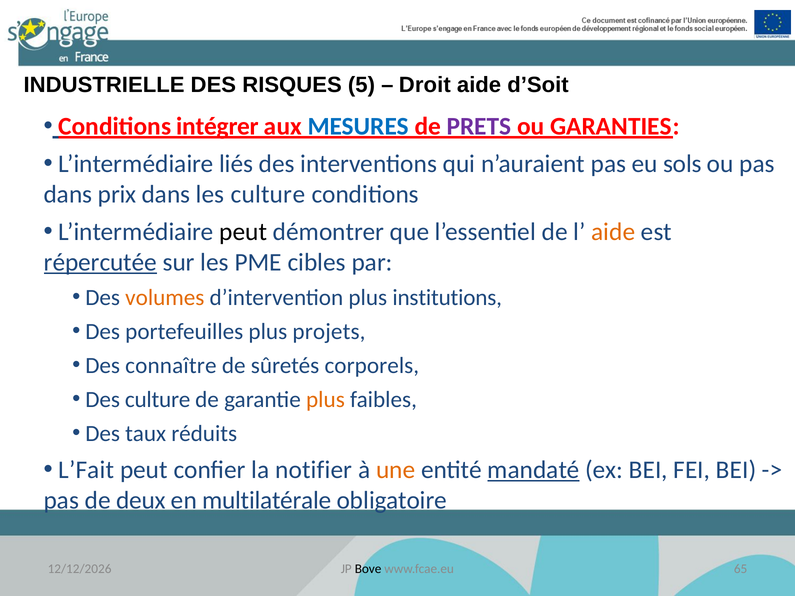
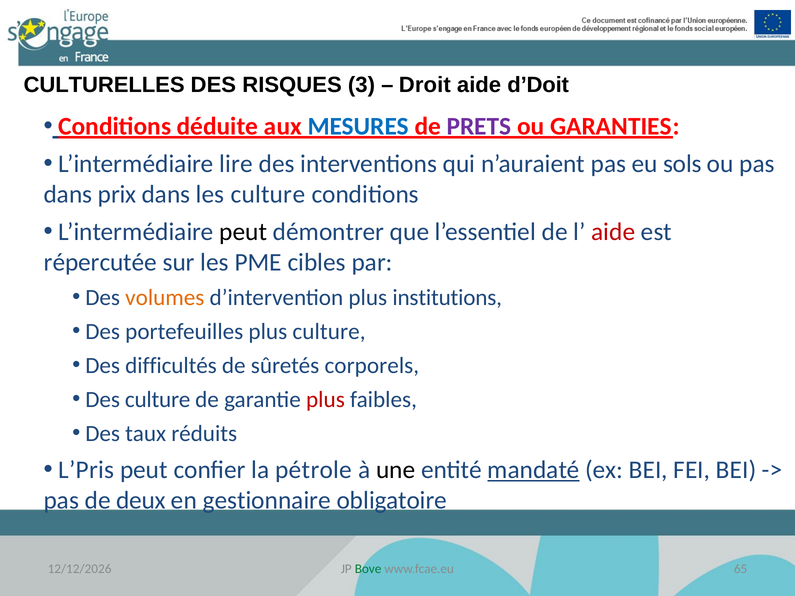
INDUSTRIELLE: INDUSTRIELLE -> CULTURELLES (104, 85)
5: 5 -> 3 (362, 85)
d’Soit: d’Soit -> d’Doit (538, 85)
intégrer: intégrer -> déduite (218, 127)
liés: liés -> lire (236, 164)
aide colour: orange -> red (613, 232)
répercutée underline: present -> none (100, 263)
plus projets: projets -> culture (329, 332)
connaître: connaître -> difficultés (171, 366)
plus colour: orange -> red (325, 400)
L’Fait: L’Fait -> L’Pris (86, 470)
notifier: notifier -> pétrole (314, 470)
une colour: orange -> black (396, 470)
multilatérale: multilatérale -> gestionnaire (267, 501)
Bove colour: black -> green (368, 569)
